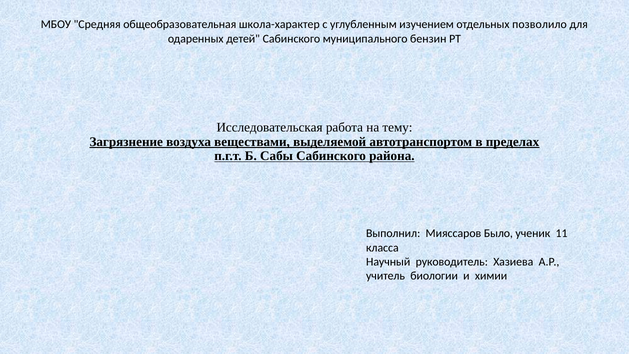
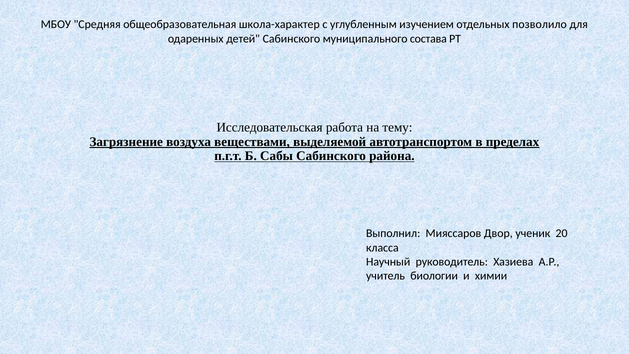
бензин: бензин -> состава (428, 39)
Было: Было -> Двор (498, 233)
11: 11 -> 20 (562, 233)
